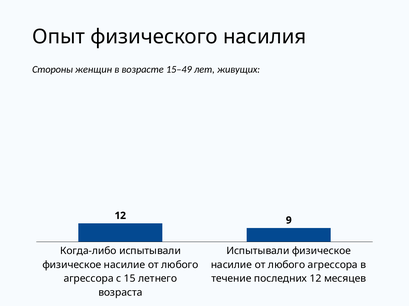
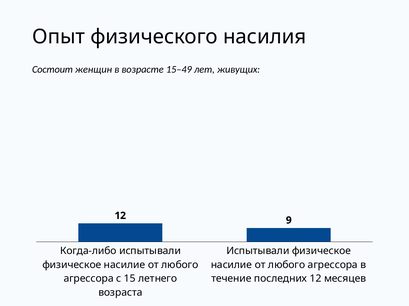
Стороны: Стороны -> Состоит (53, 70)
